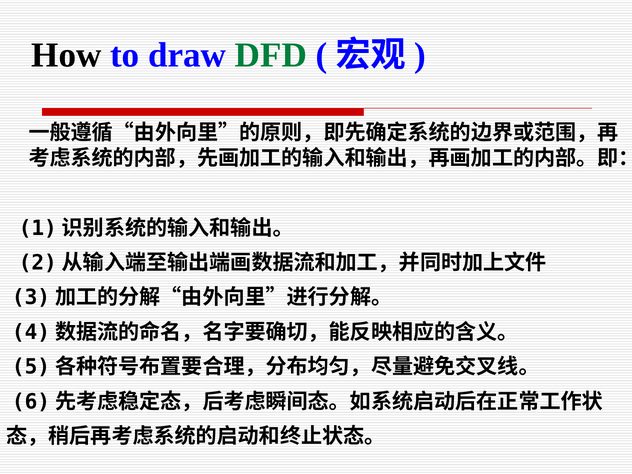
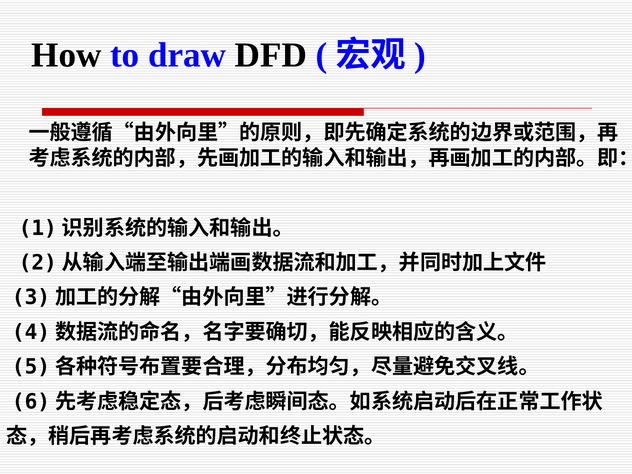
DFD colour: green -> black (271, 55)
